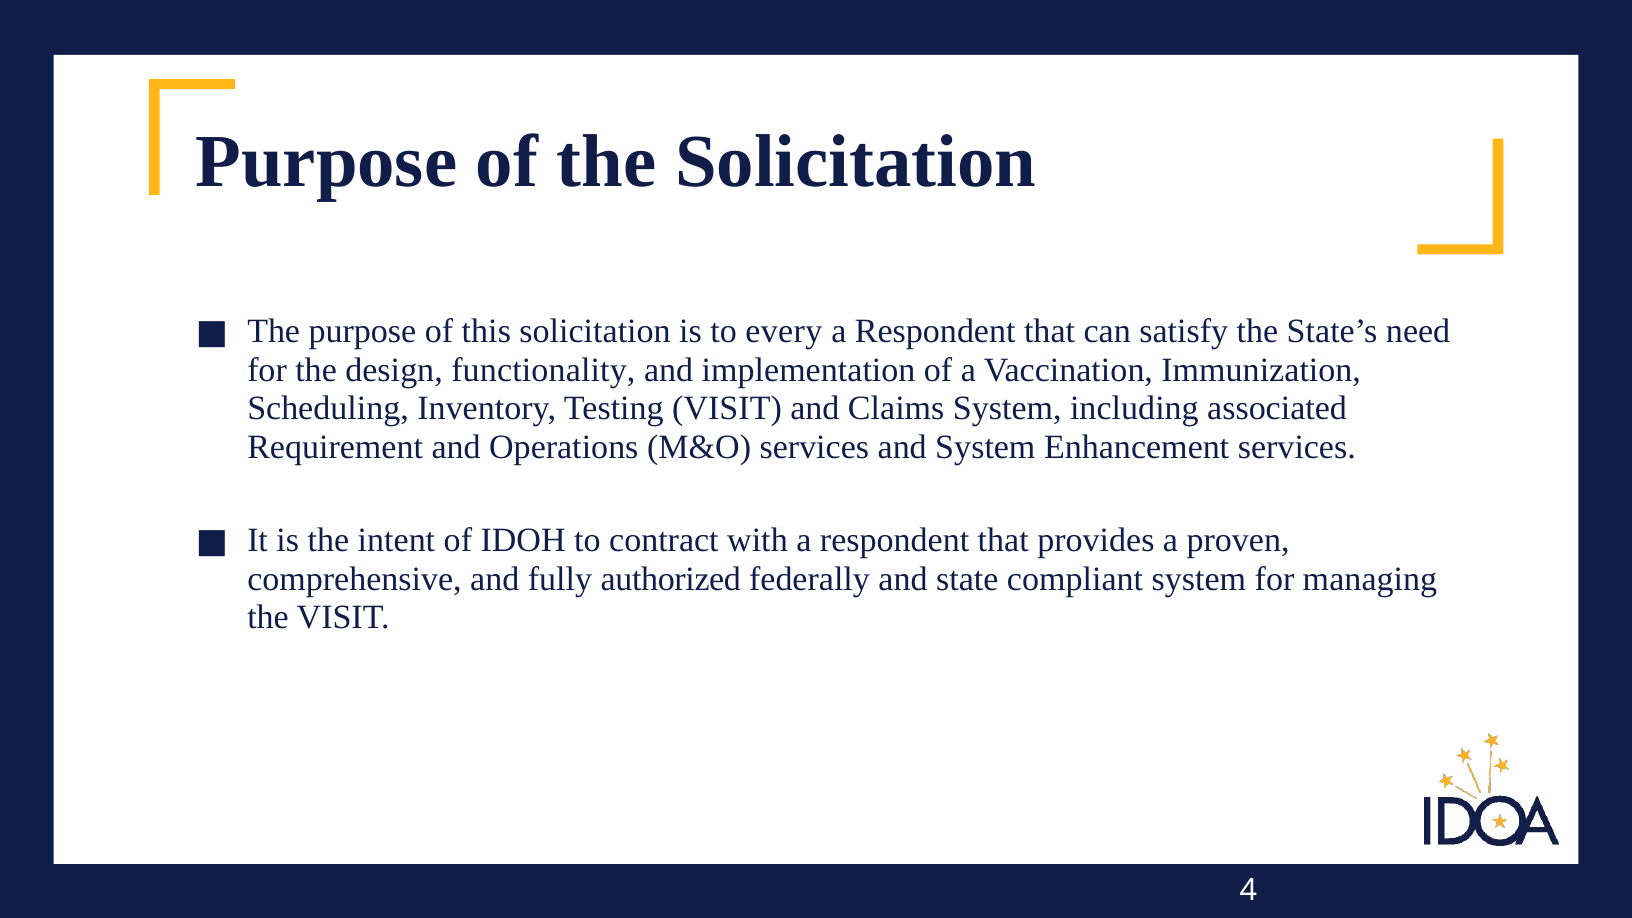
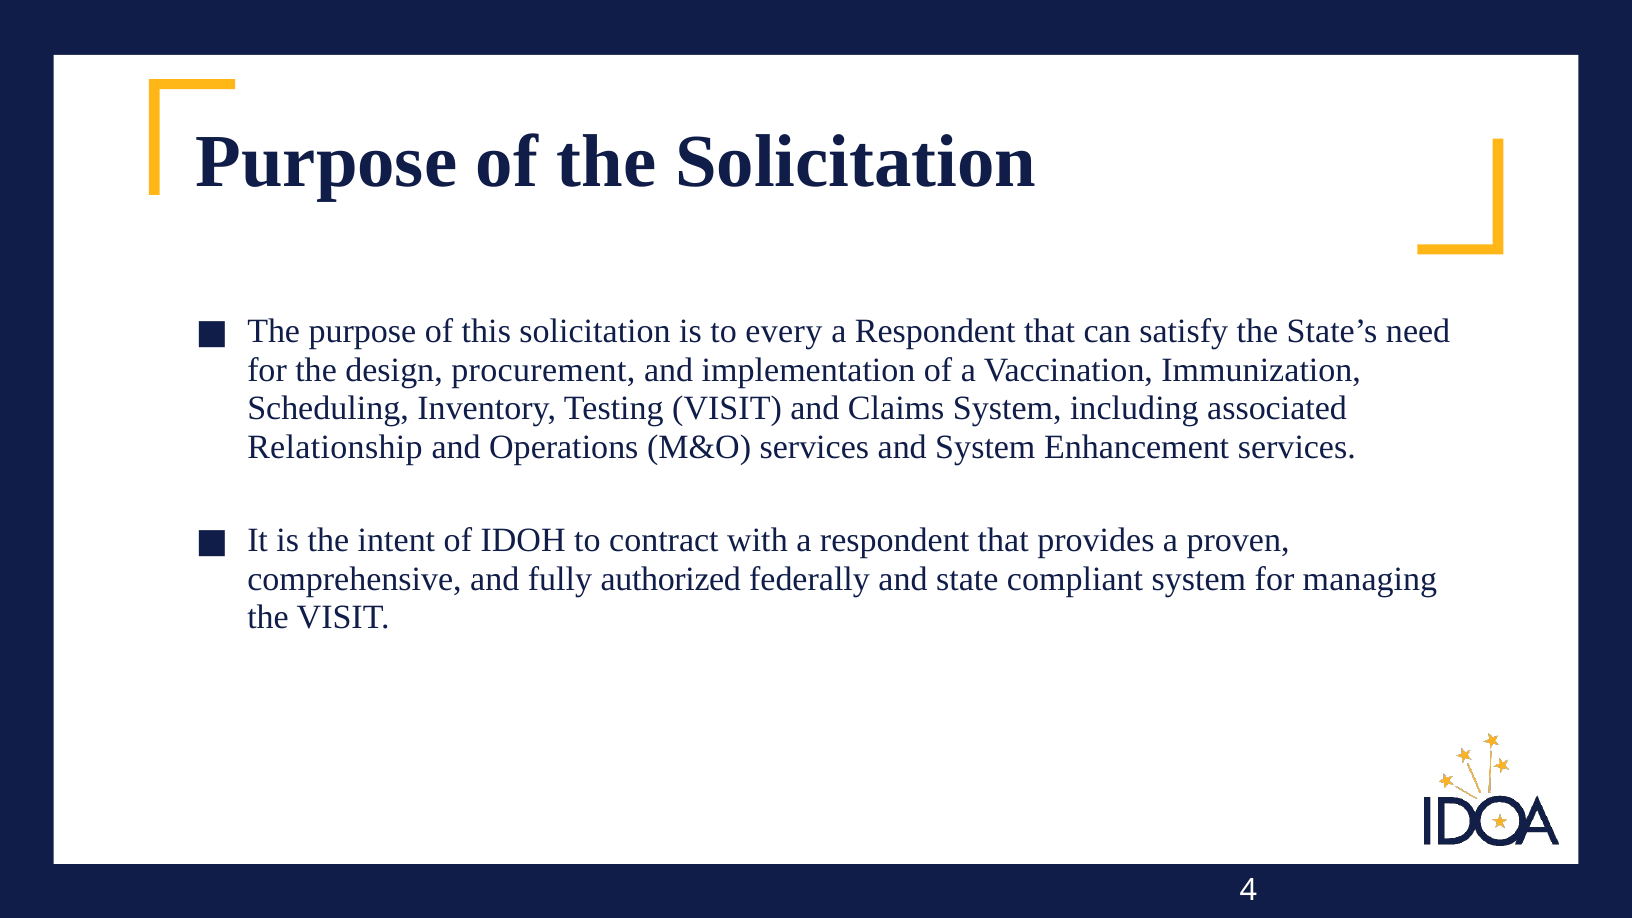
functionality: functionality -> procurement (543, 370)
Requirement: Requirement -> Relationship (335, 447)
